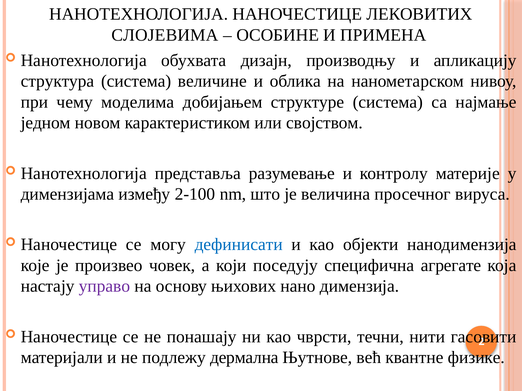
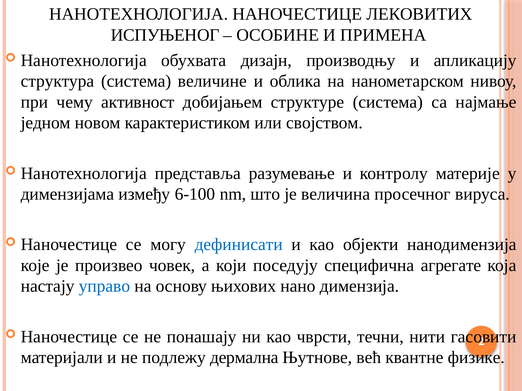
СЛОЈЕВИМА: СЛОЈЕВИМА -> ИСПУЊЕНОГ (165, 35)
моделима: моделима -> активност (138, 102)
2-100: 2-100 -> 6-100 (195, 194)
управо colour: purple -> blue (105, 287)
